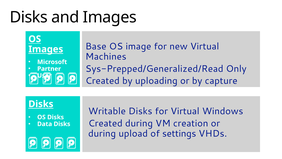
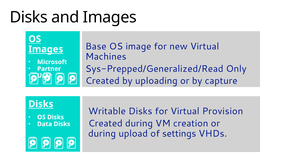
Windows: Windows -> Provision (223, 111)
